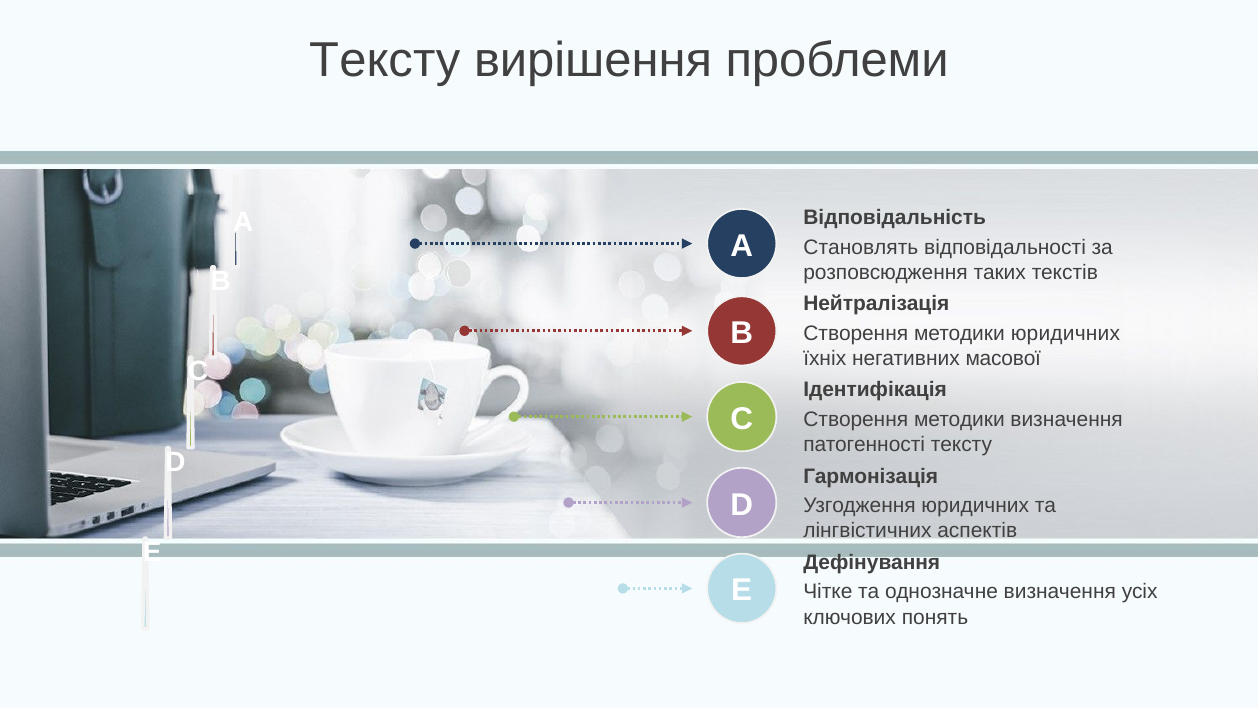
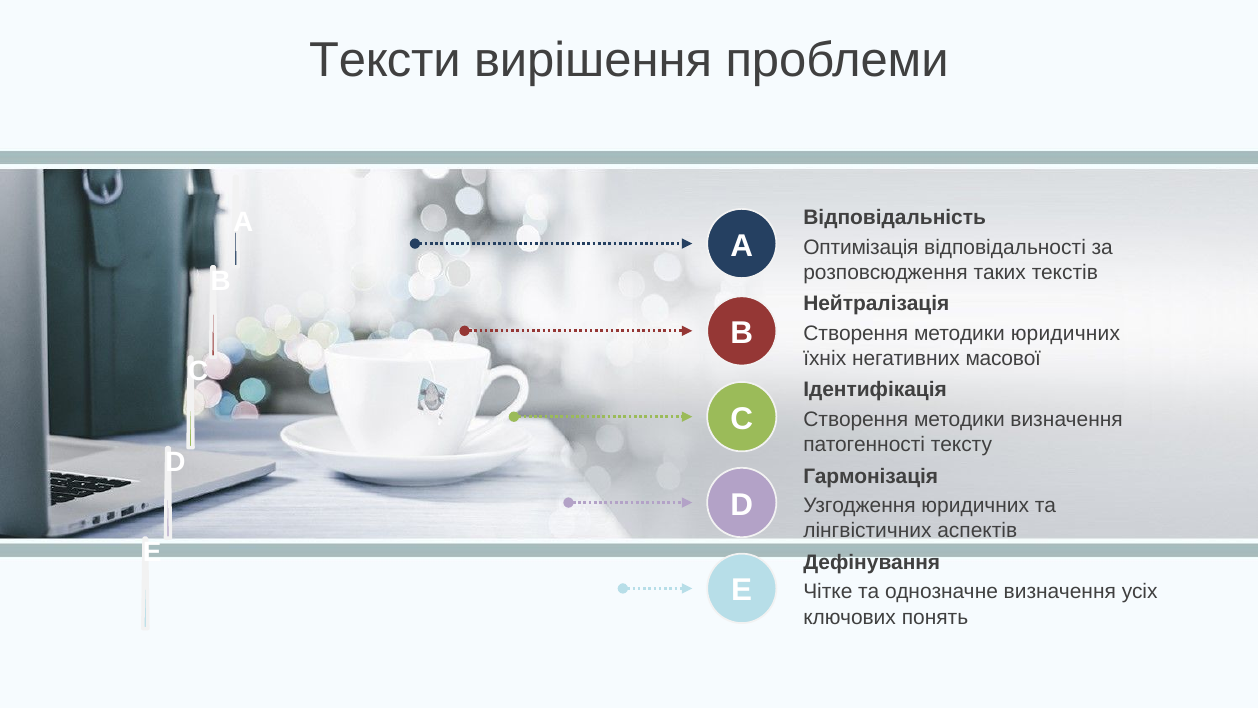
Тексту: Тексту -> Тексти (385, 60)
Становлять: Становлять -> Оптимізація (861, 247)
